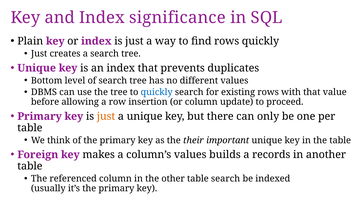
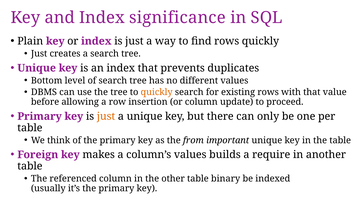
quickly colour: blue -> orange (157, 92)
their: their -> from (193, 140)
records: records -> require (271, 155)
table search: search -> binary (226, 179)
